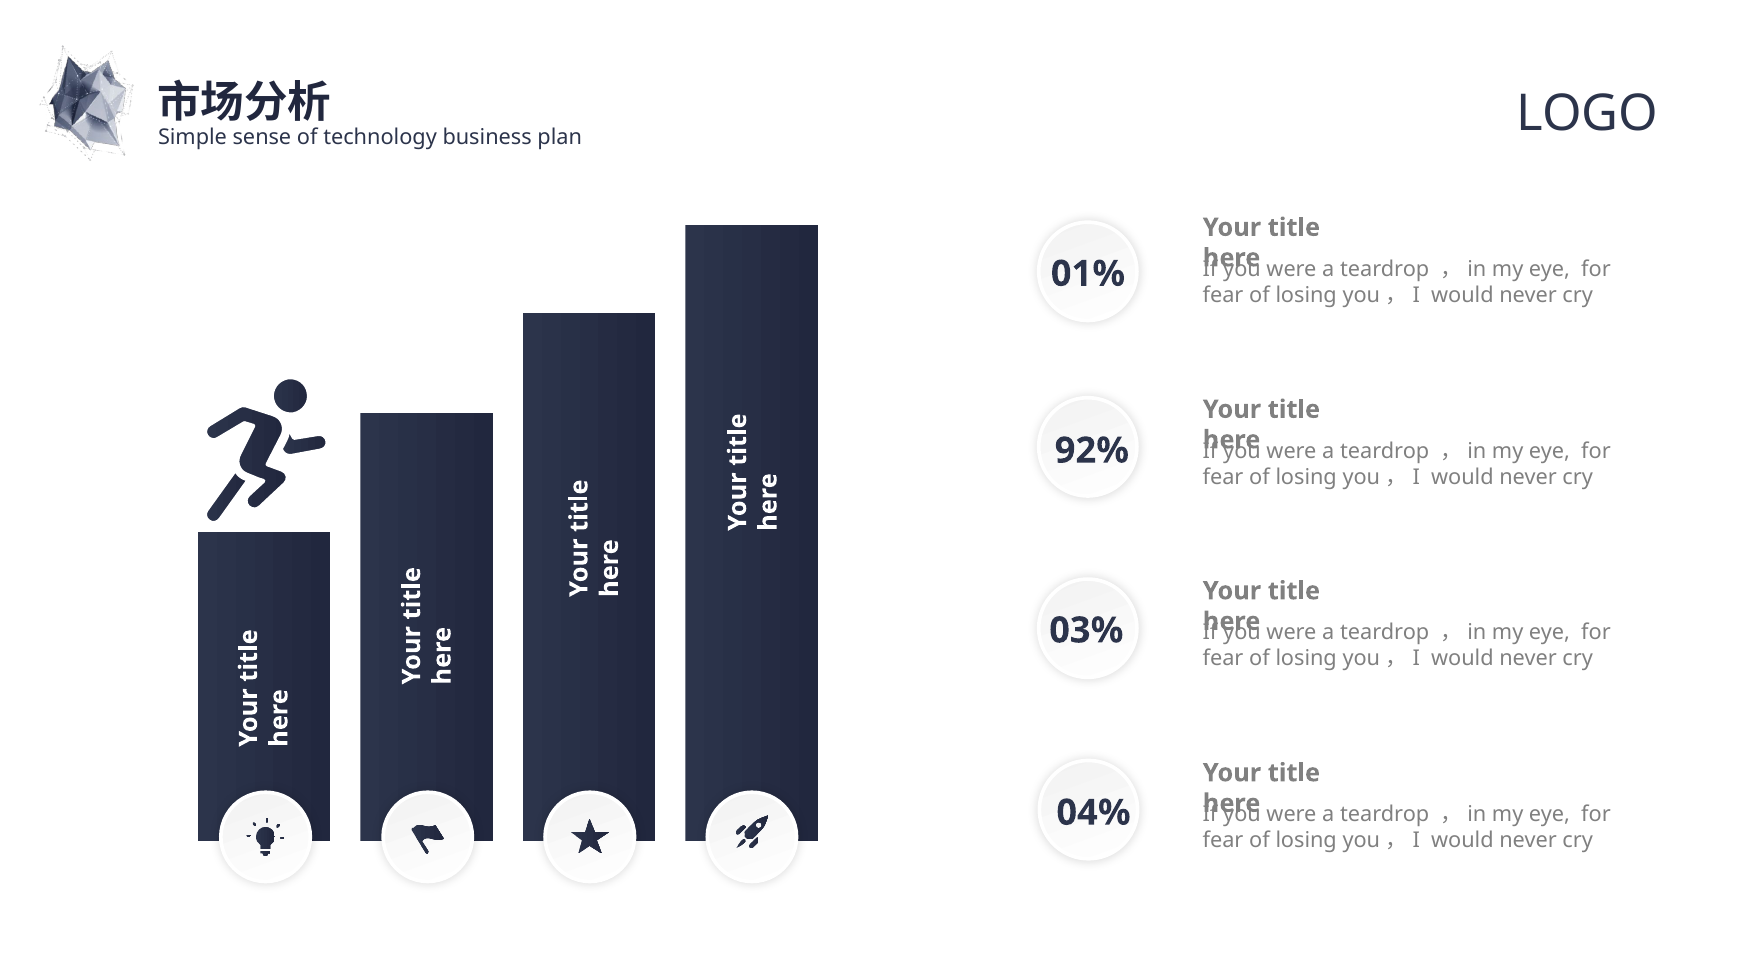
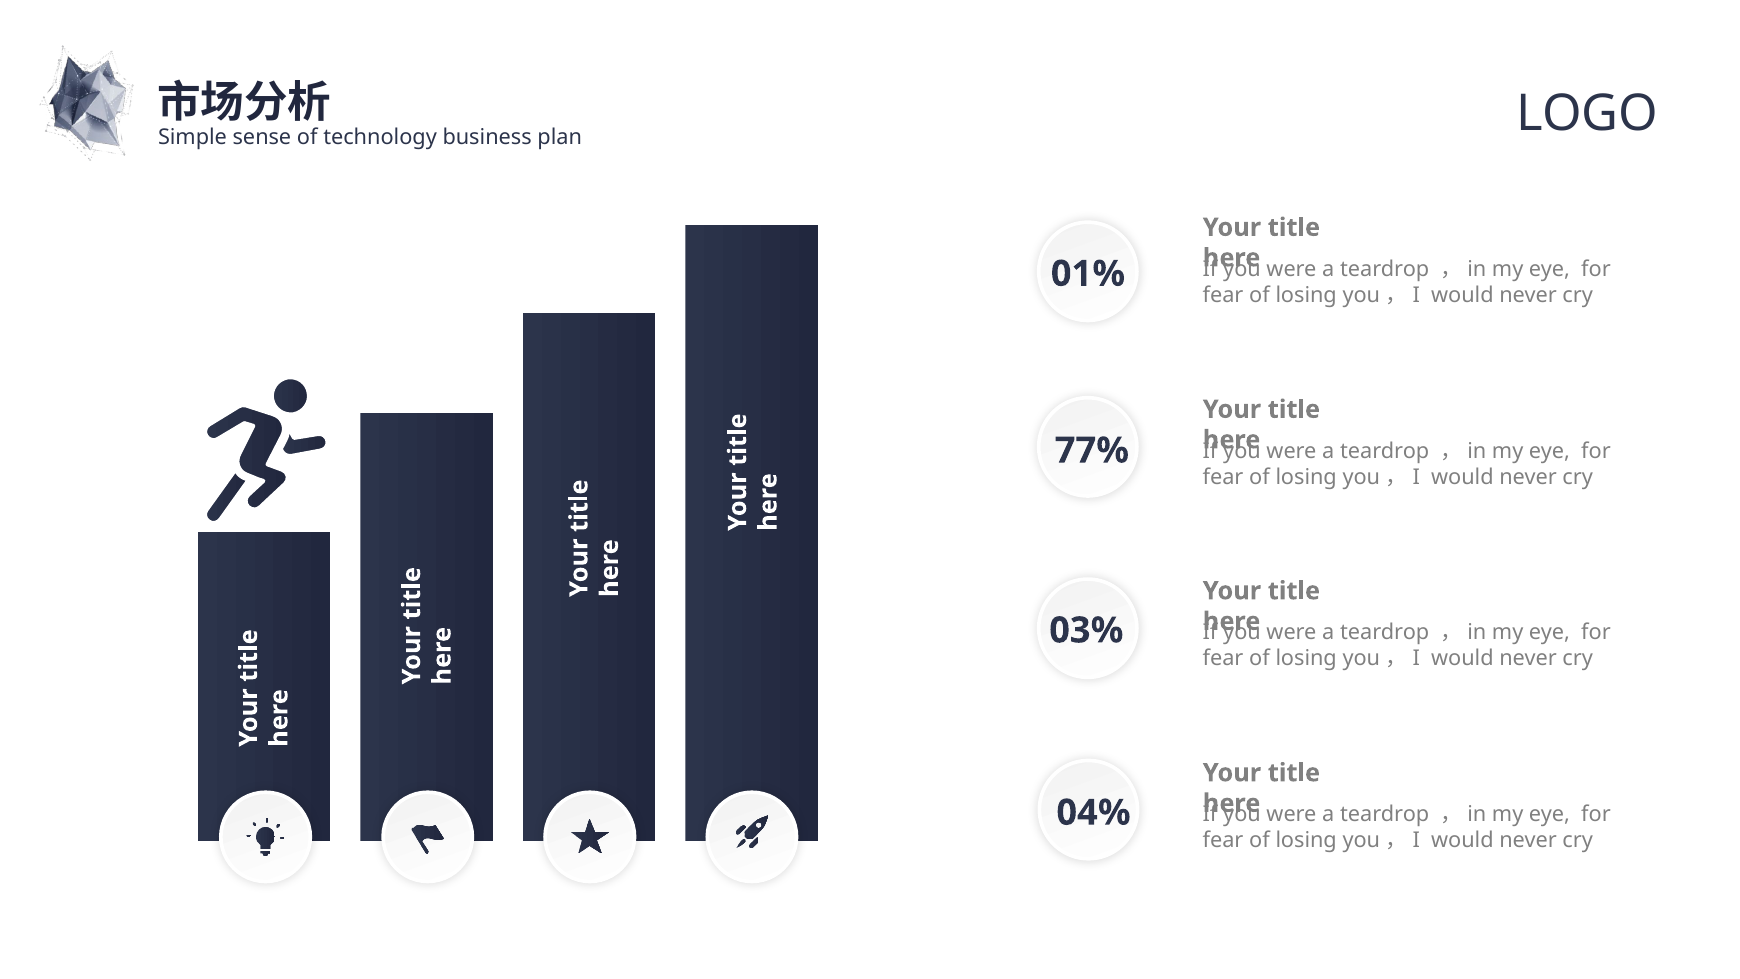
92%: 92% -> 77% (1092, 450)
